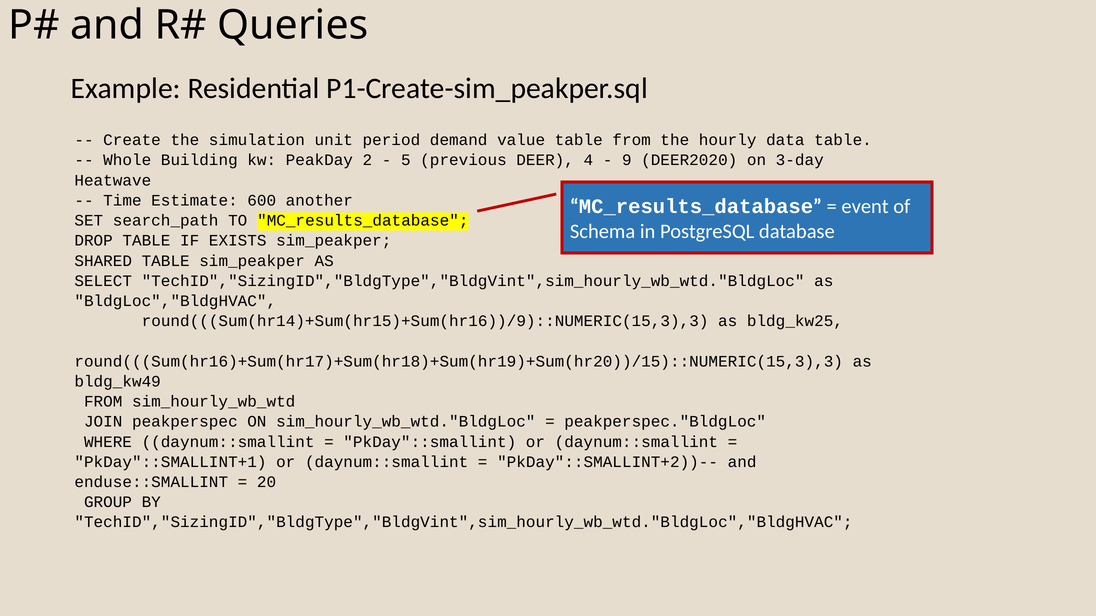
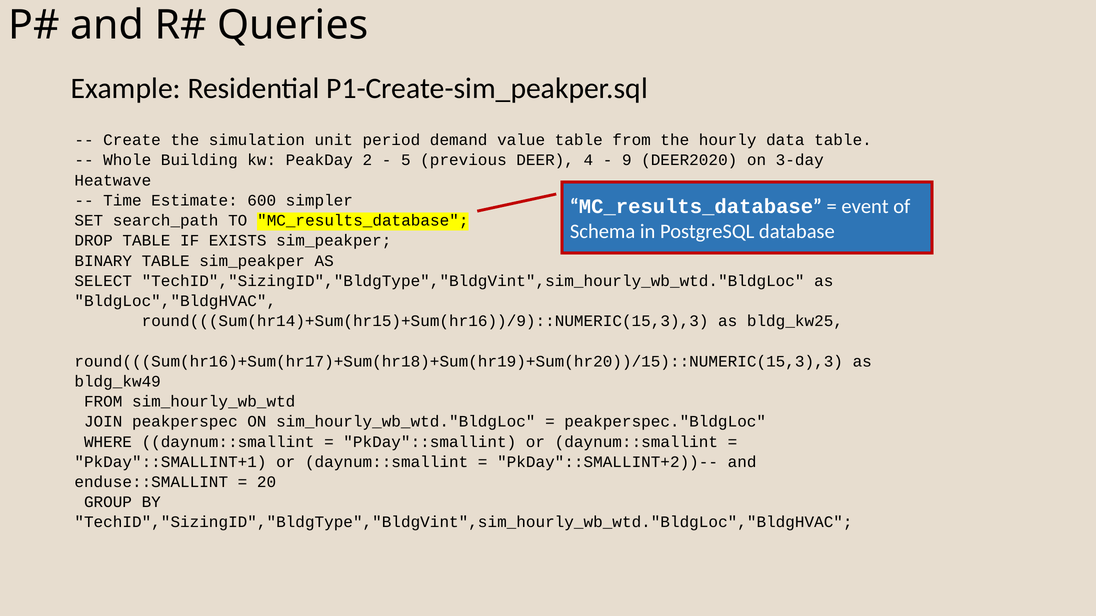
another: another -> simpler (319, 201)
SHARED: SHARED -> BINARY (103, 261)
